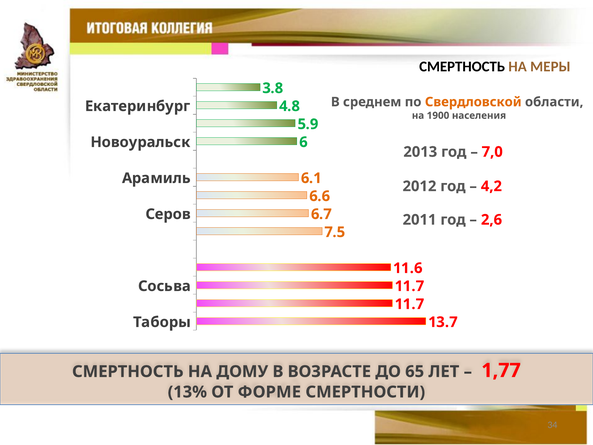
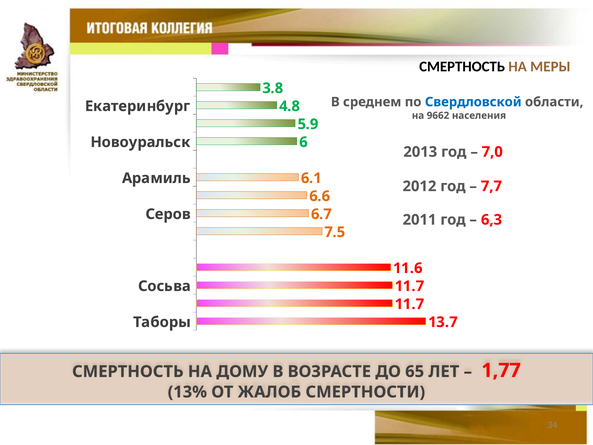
Свердловской colour: orange -> blue (473, 102)
1900: 1900 -> 9662 (438, 115)
4,2: 4,2 -> 7,7 (491, 186)
2,6: 2,6 -> 6,3 (492, 220)
ФОРМЕ: ФОРМЕ -> ЖАЛОБ (269, 392)
